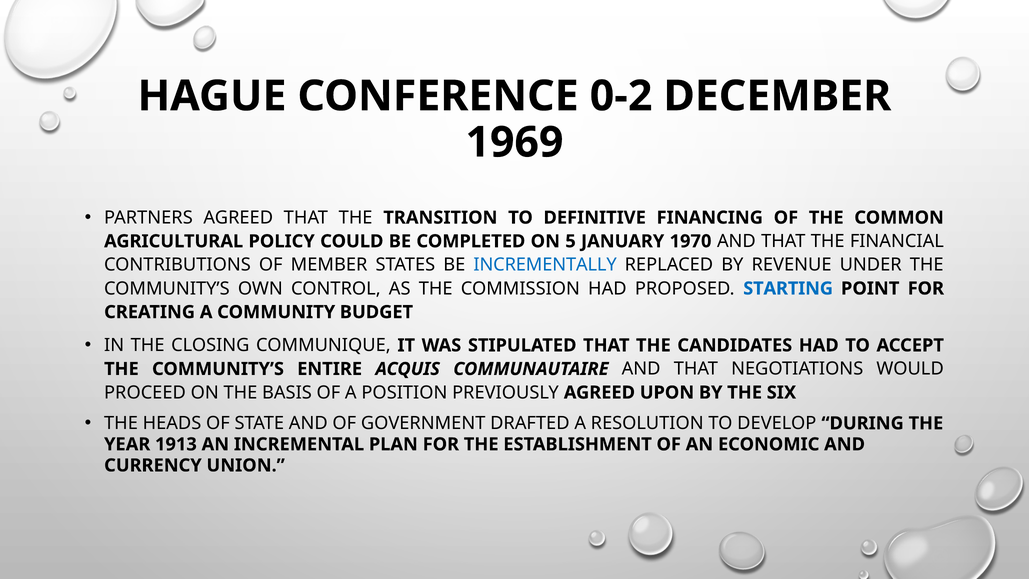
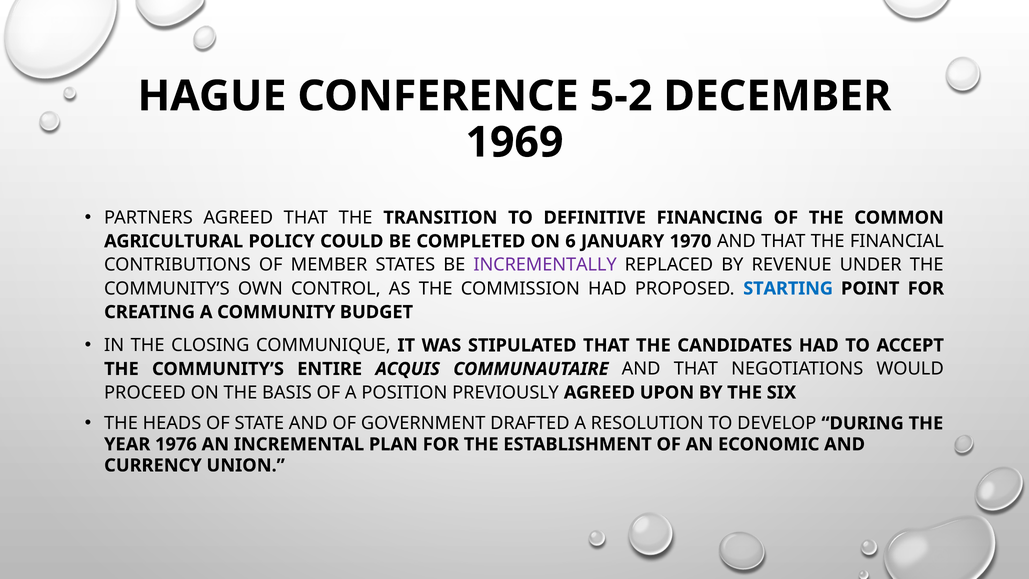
0-2: 0-2 -> 5-2 (621, 96)
5: 5 -> 6 (571, 241)
INCREMENTALLY colour: blue -> purple (545, 265)
1913: 1913 -> 1976 (176, 444)
